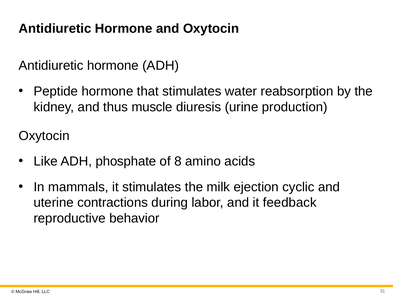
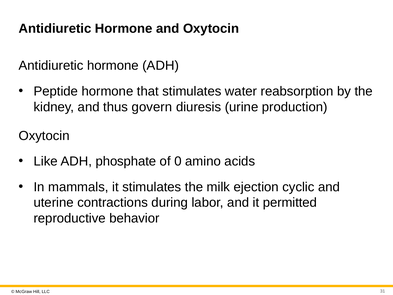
muscle: muscle -> govern (152, 107)
8: 8 -> 0 (178, 161)
feedback: feedback -> permitted (290, 202)
